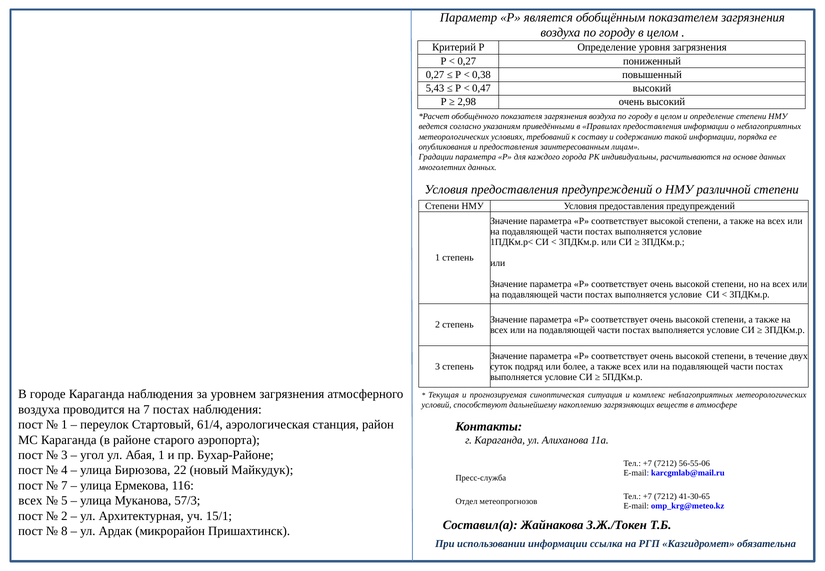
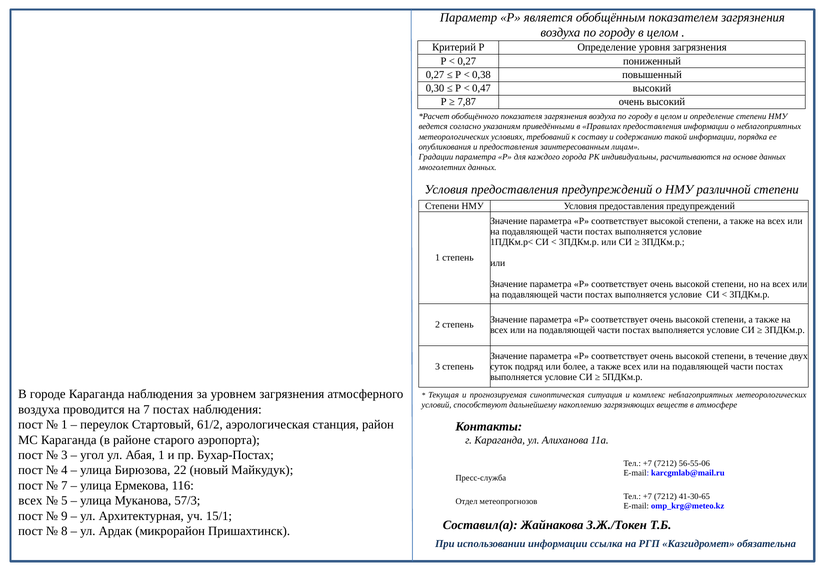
5,43: 5,43 -> 0,30 (435, 88)
2,98: 2,98 -> 7,87 (467, 102)
61/4: 61/4 -> 61/2 (210, 425)
Бухар-Районе: Бухар-Районе -> Бухар-Постах (235, 455)
2: 2 -> 9 (64, 516)
